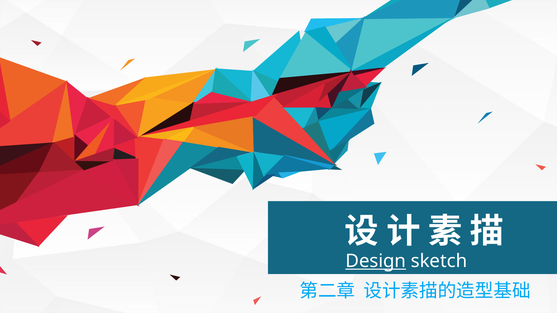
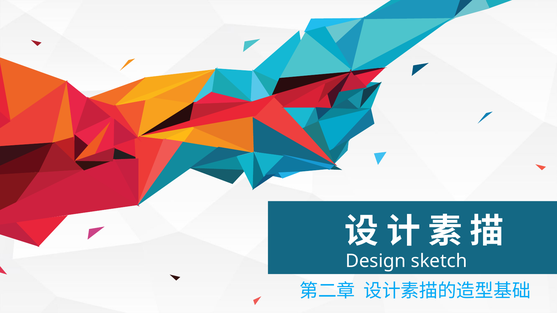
Design underline: present -> none (376, 261)
